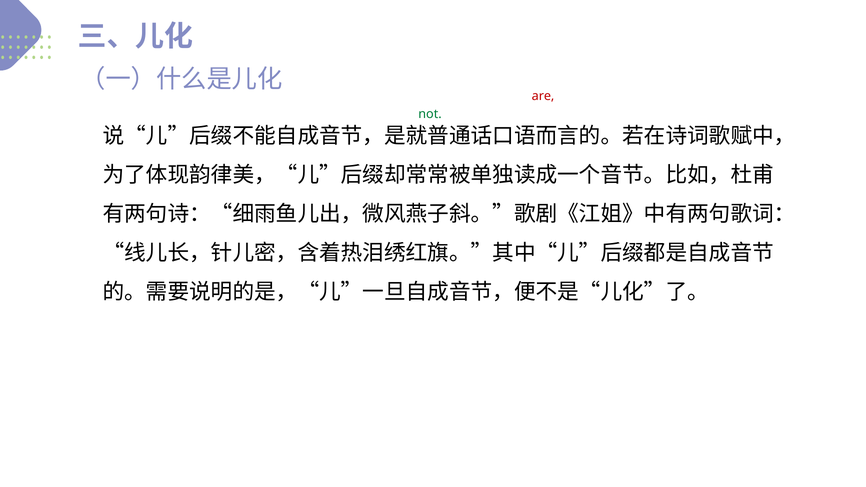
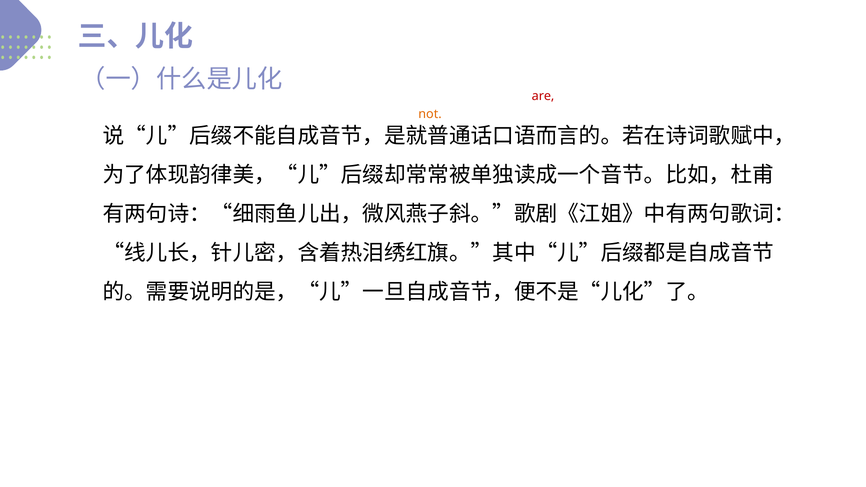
not colour: green -> orange (430, 114)
